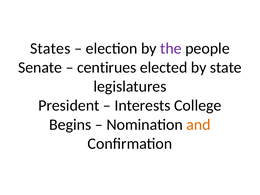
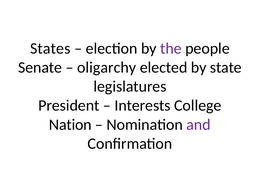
centirues: centirues -> oligarchy (107, 67)
Begins: Begins -> Nation (70, 125)
and colour: orange -> purple (199, 125)
